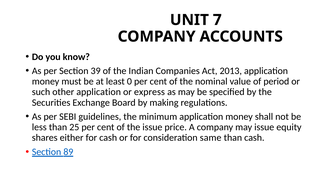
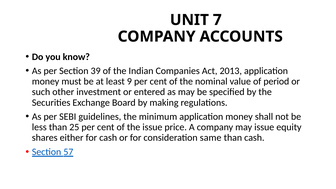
0: 0 -> 9 (129, 81)
other application: application -> investment (99, 92)
express: express -> entered (150, 92)
89: 89 -> 57 (68, 152)
